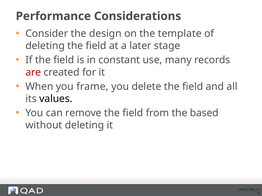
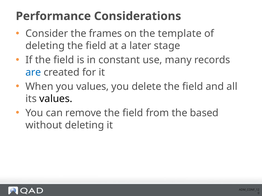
design: design -> frames (105, 34)
are colour: red -> blue (33, 72)
you frame: frame -> values (93, 87)
